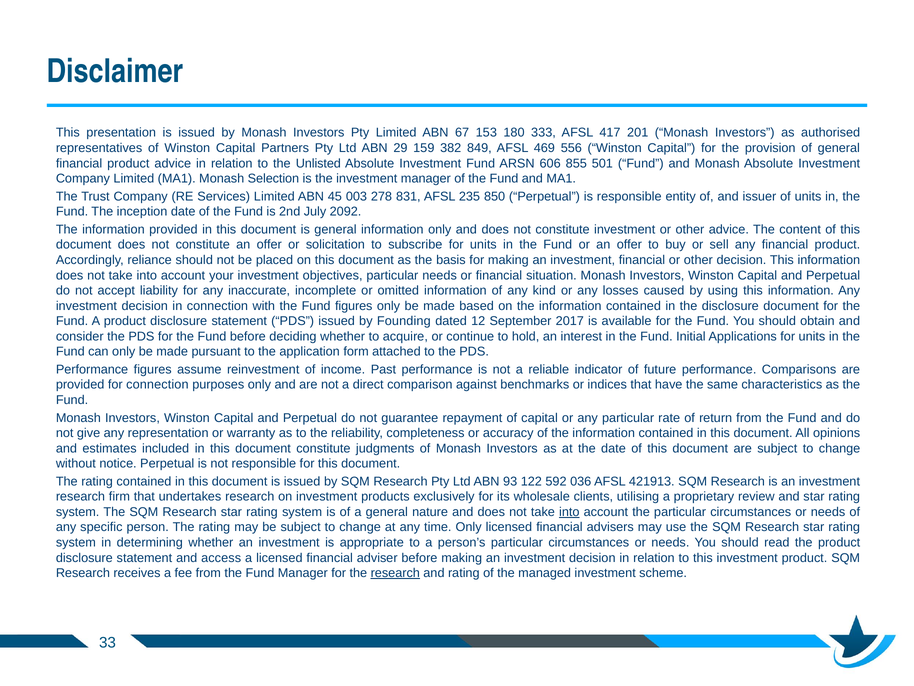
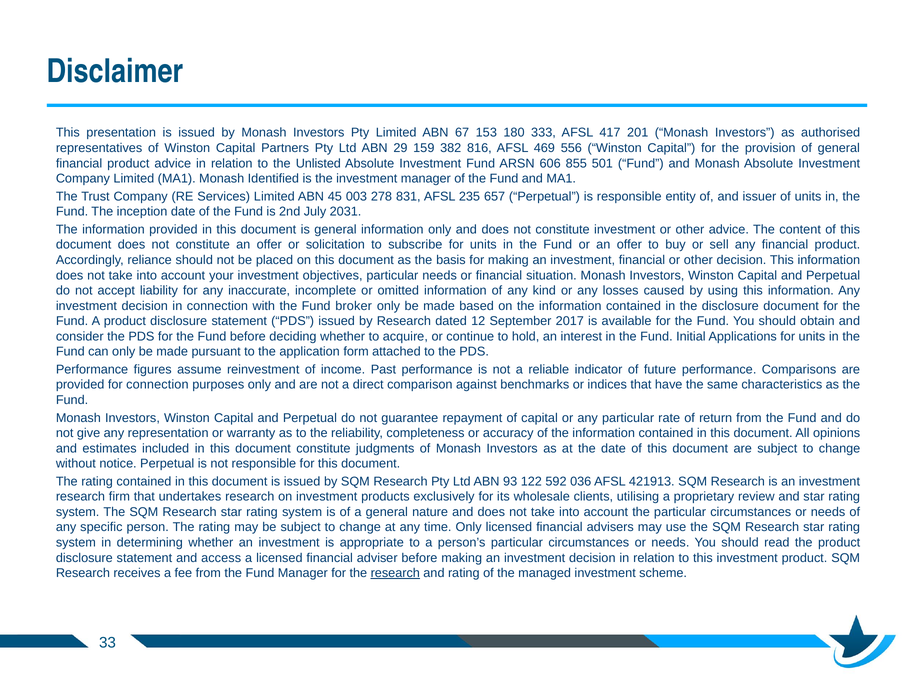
849: 849 -> 816 (479, 148)
Selection: Selection -> Identified (273, 178)
850: 850 -> 657 (495, 196)
2092: 2092 -> 2031 (346, 212)
Fund figures: figures -> broker (354, 306)
by Founding: Founding -> Research (404, 321)
into underline: present -> none (569, 512)
